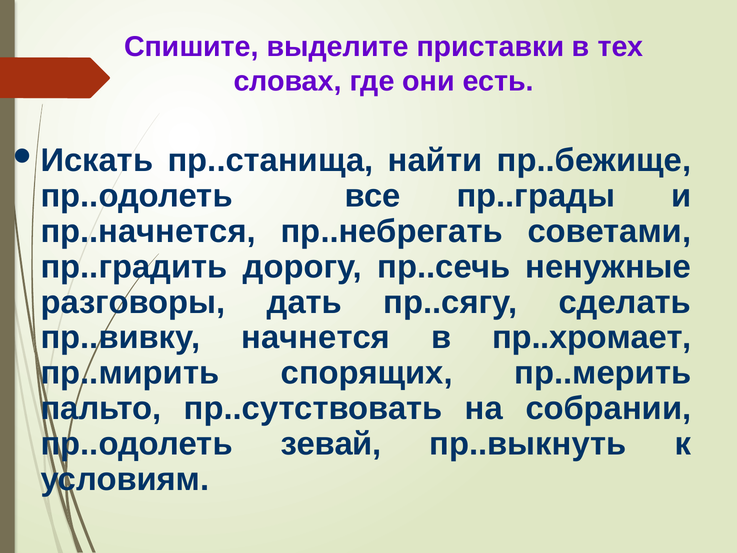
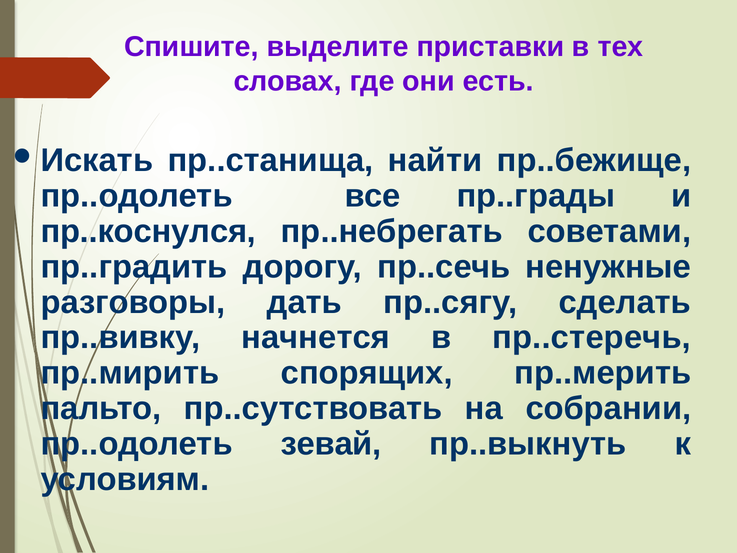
пр..начнется: пр..начнется -> пр..коснулся (148, 231)
пр..хромает: пр..хромает -> пр..стеречь (592, 337)
